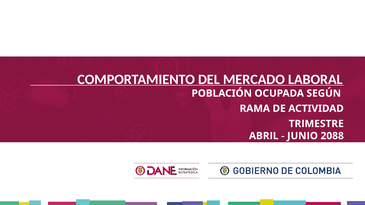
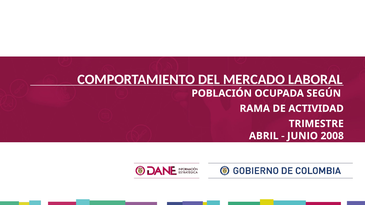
2088: 2088 -> 2008 (332, 136)
